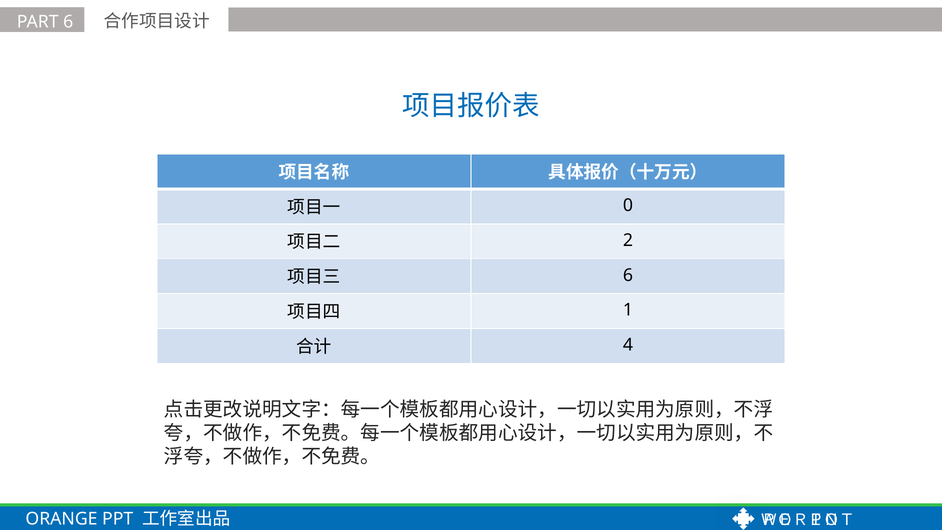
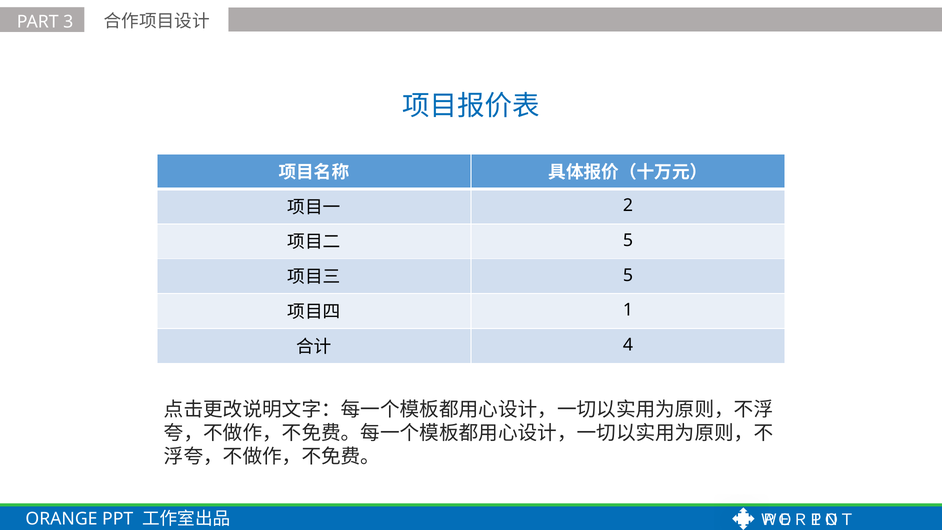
PART 6: 6 -> 3 (68, 22)
0: 0 -> 2 (628, 206)
2: 2 -> 5 (628, 240)
6: 6 -> 5 (628, 275)
